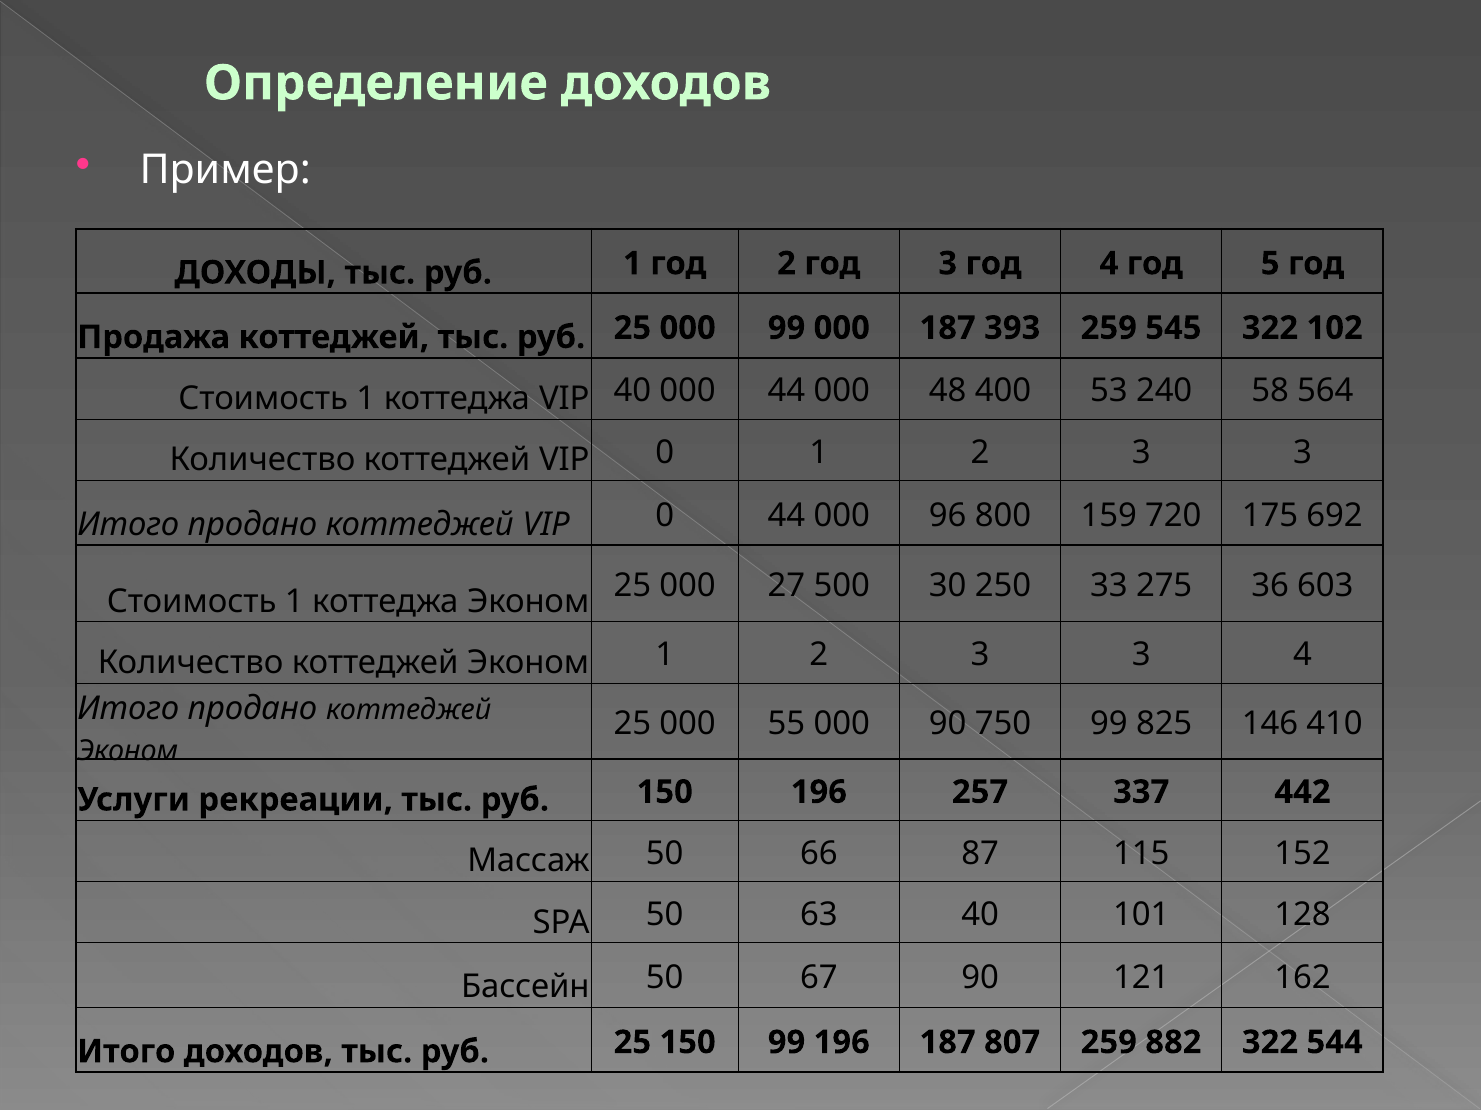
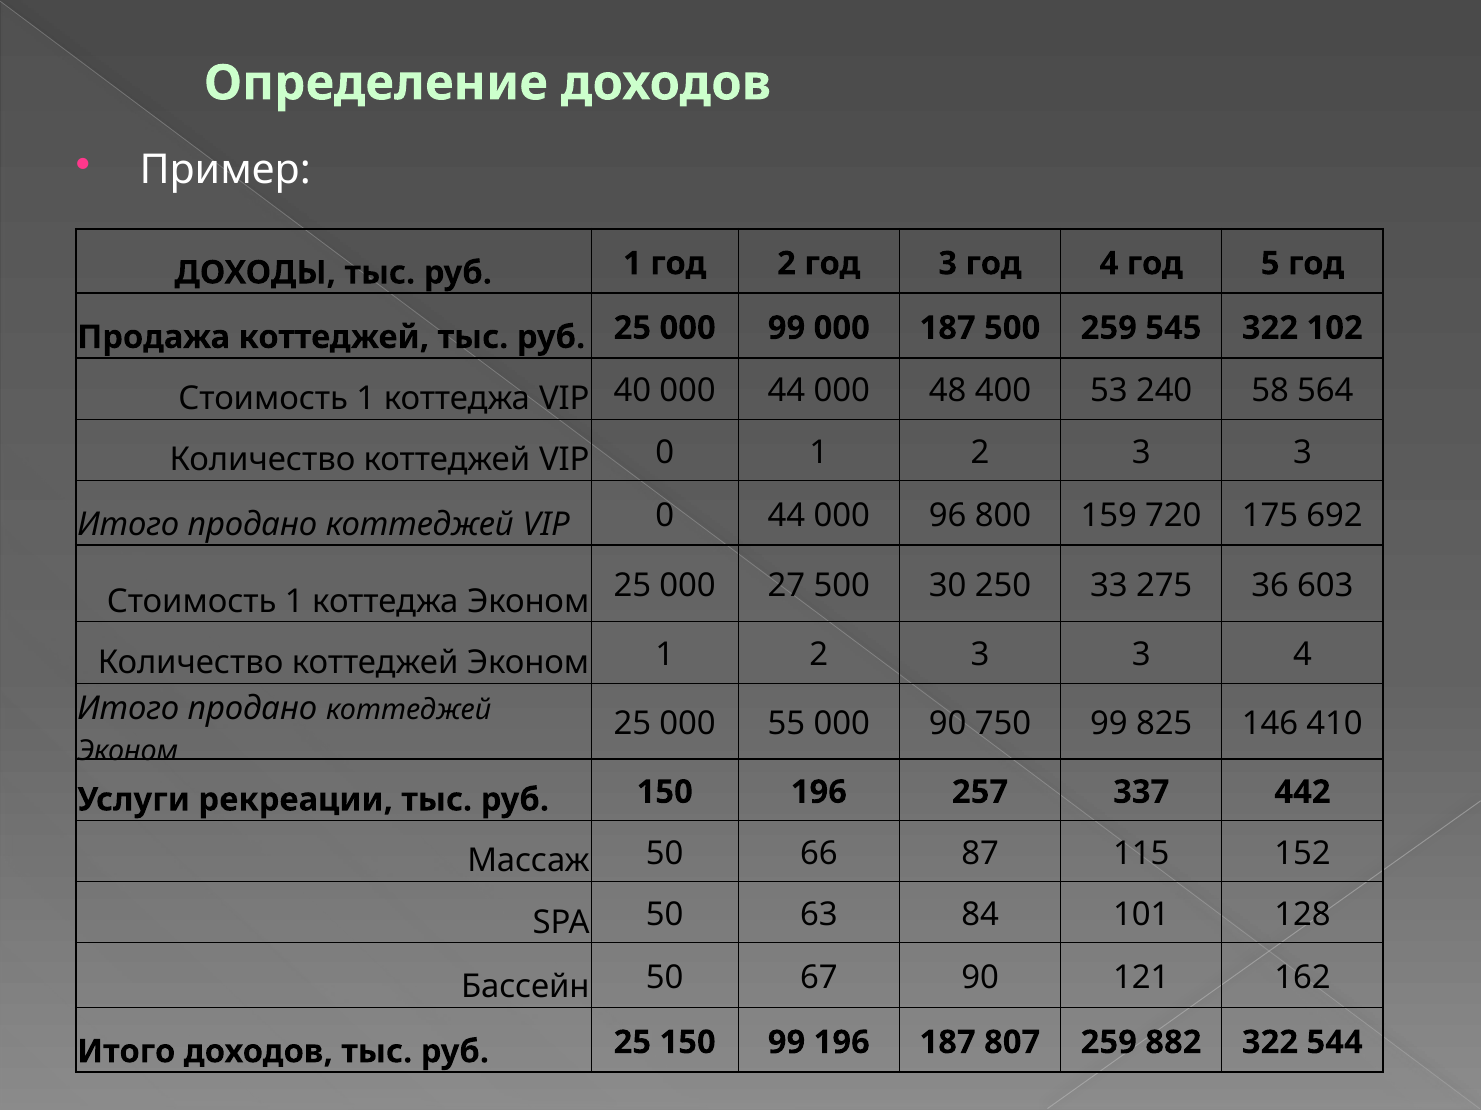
187 393: 393 -> 500 (1012, 328)
63 40: 40 -> 84 (980, 915)
